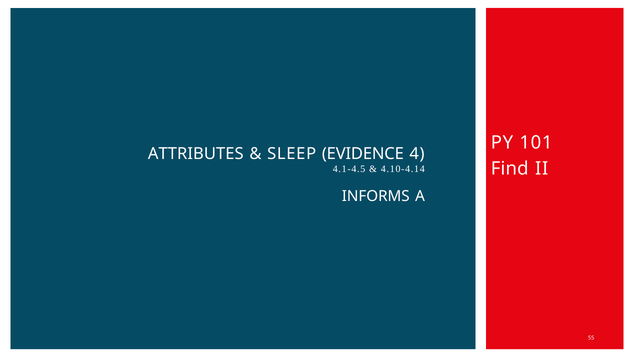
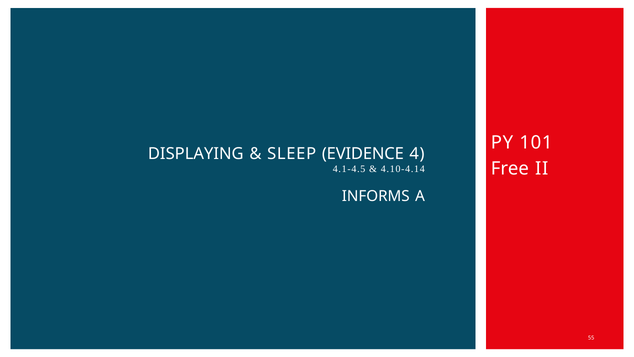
ATTRIBUTES: ATTRIBUTES -> DISPLAYING (196, 154)
Find: Find -> Free (510, 169)
